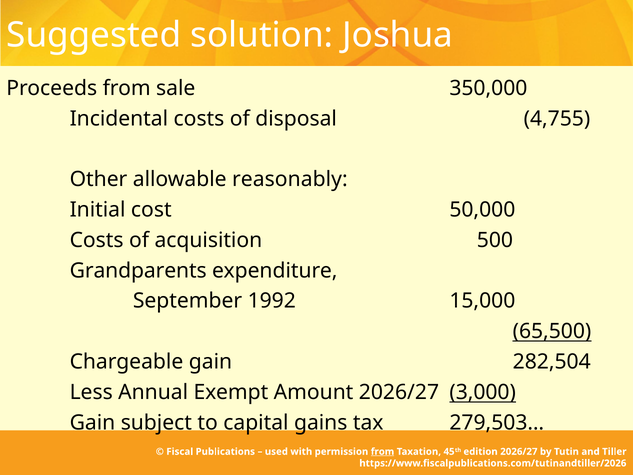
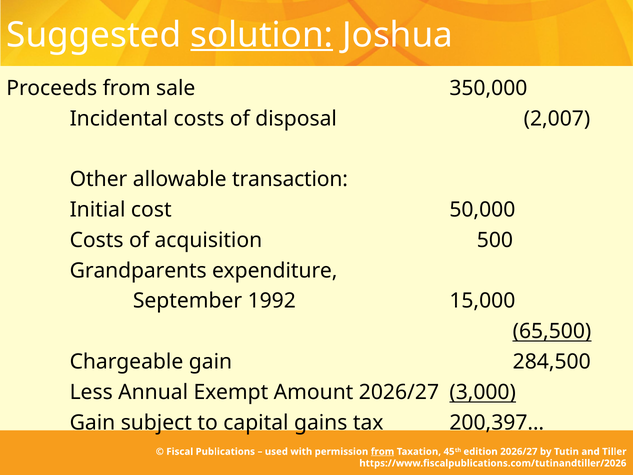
solution underline: none -> present (262, 35)
4,755: 4,755 -> 2,007 (557, 119)
reasonably: reasonably -> transaction (290, 179)
282,504: 282,504 -> 284,500 (552, 362)
279,503…: 279,503… -> 200,397… (497, 422)
